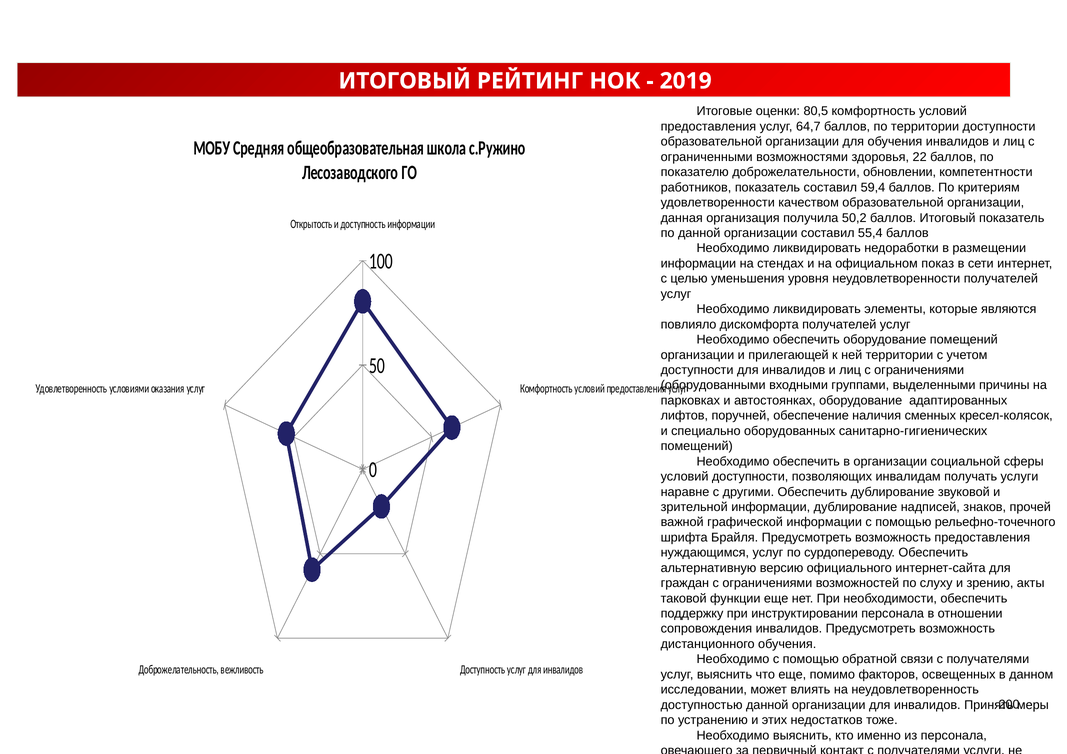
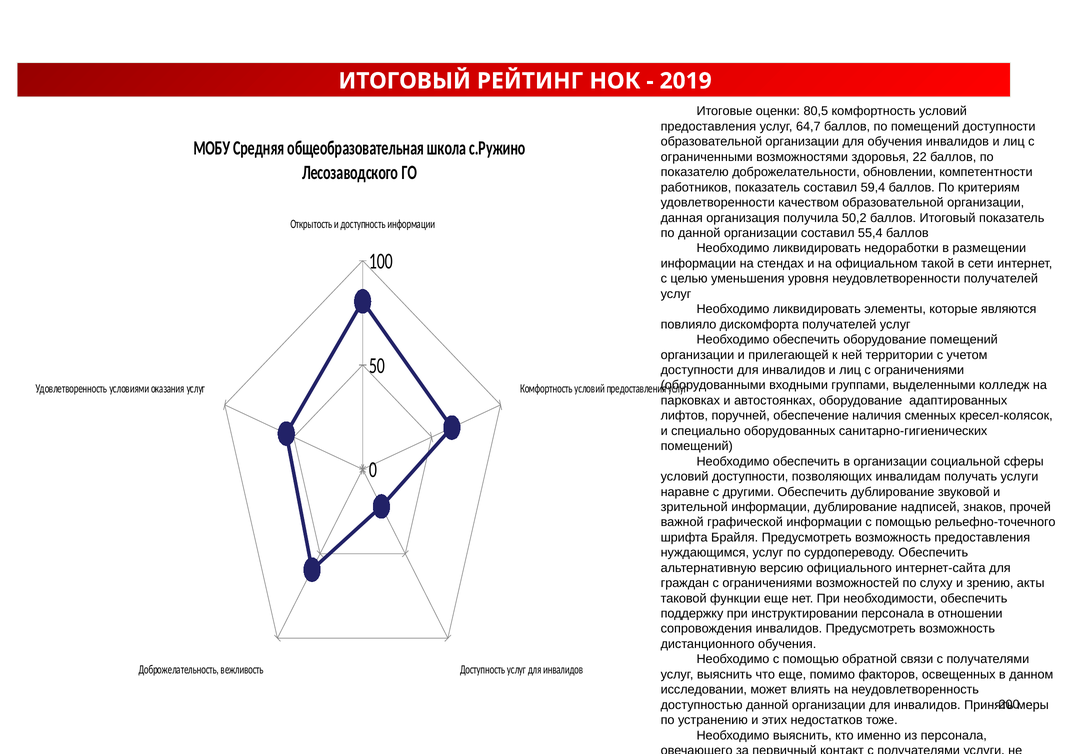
по территории: территории -> помещений (925, 127)
показ: показ -> такой (938, 264)
выделенными причины: причины -> колледж (1004, 386)
